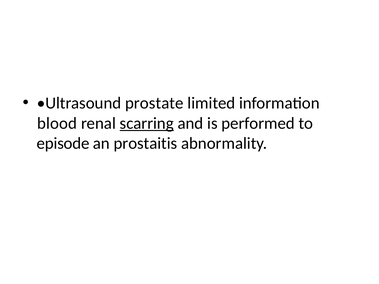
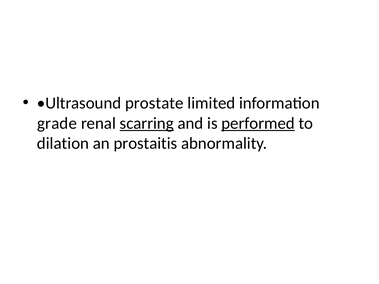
blood: blood -> grade (57, 123)
performed underline: none -> present (258, 123)
episode: episode -> dilation (63, 144)
